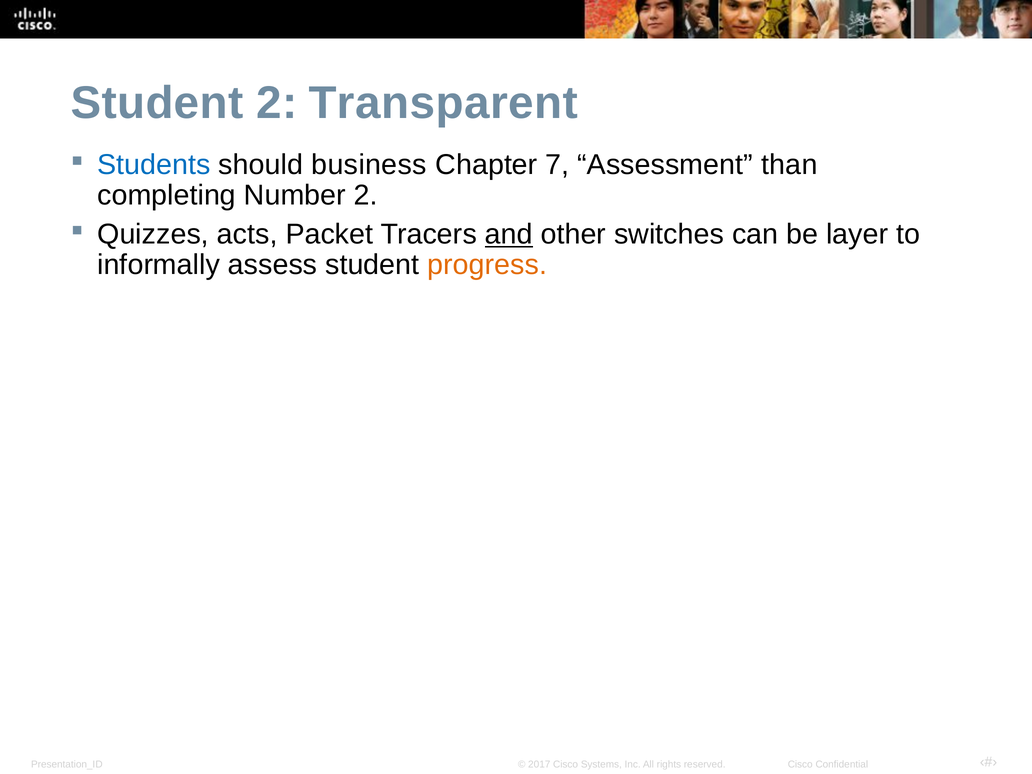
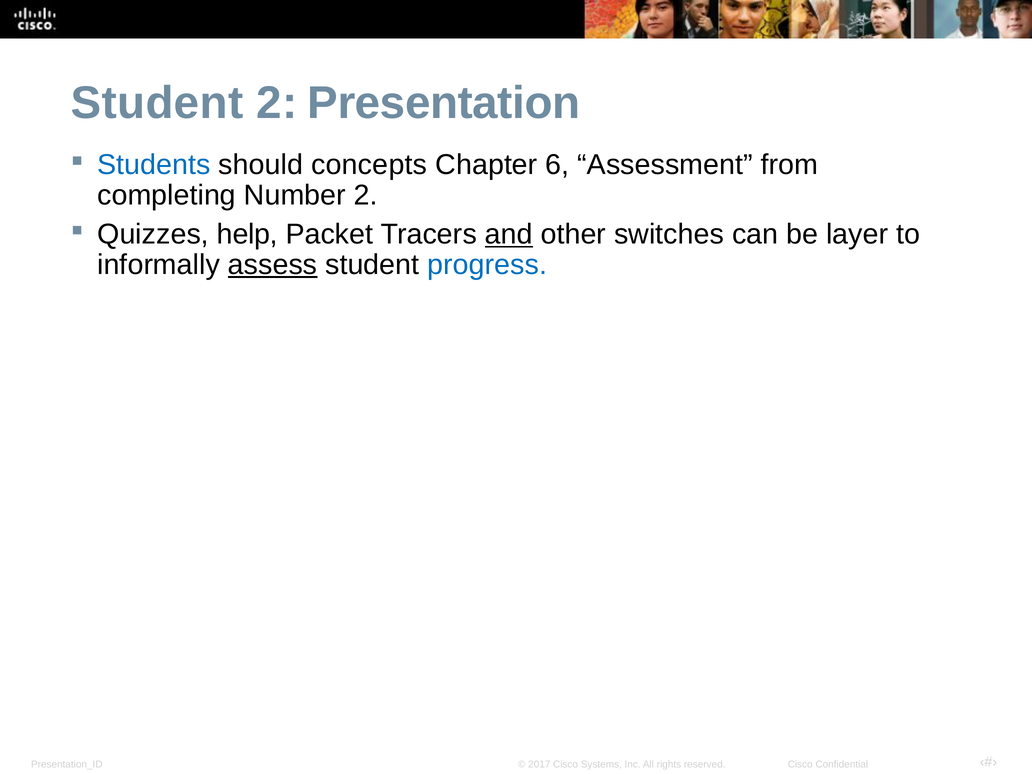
Transparent: Transparent -> Presentation (444, 103)
business: business -> concepts (369, 165)
7: 7 -> 6 (557, 165)
than: than -> from (789, 165)
acts: acts -> help (247, 234)
assess underline: none -> present (273, 265)
progress colour: orange -> blue (487, 265)
